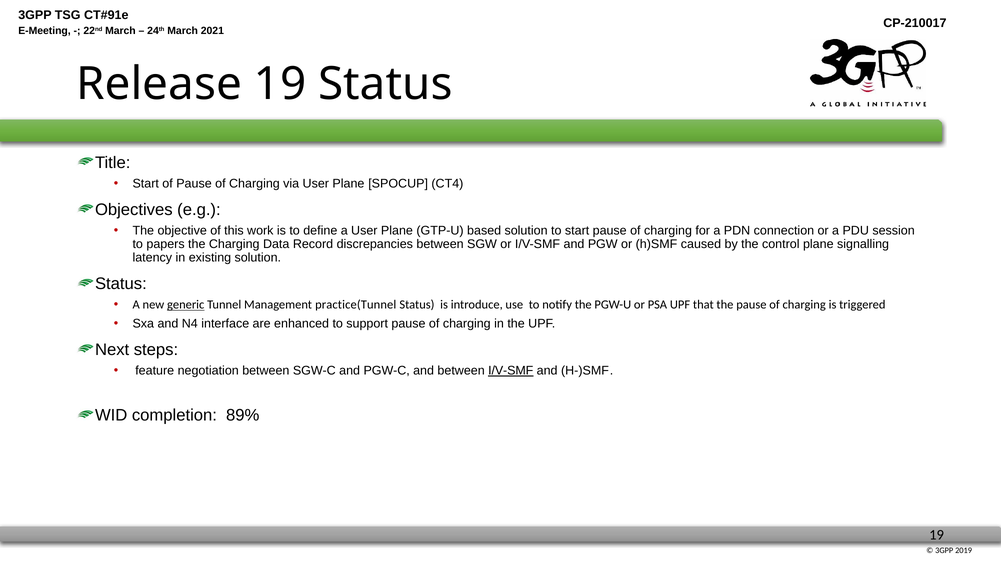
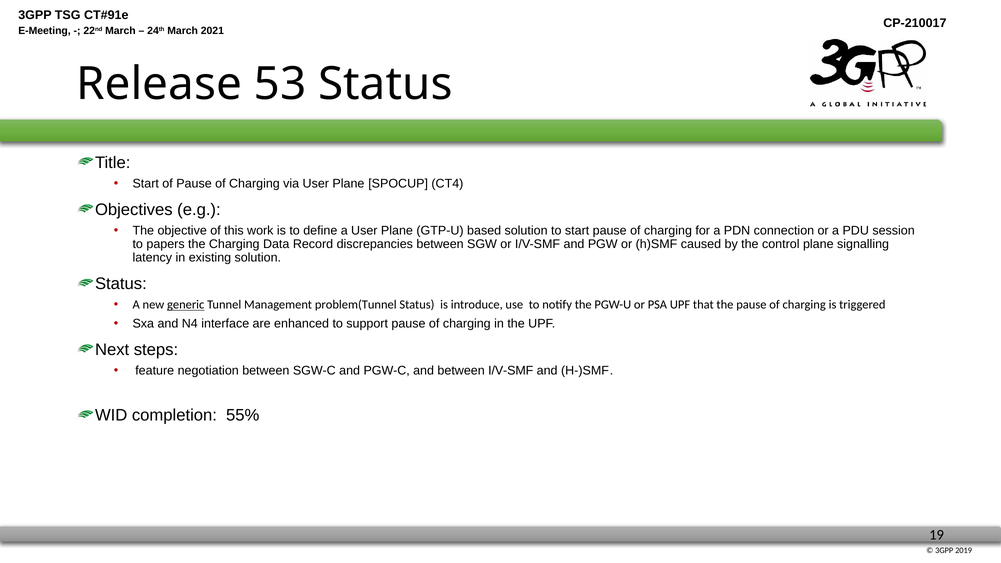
Release 19: 19 -> 53 (280, 84)
practice(Tunnel: practice(Tunnel -> problem(Tunnel (356, 305)
I/V-SMF underline: present -> none (511, 371)
89%: 89% -> 55% (243, 416)
